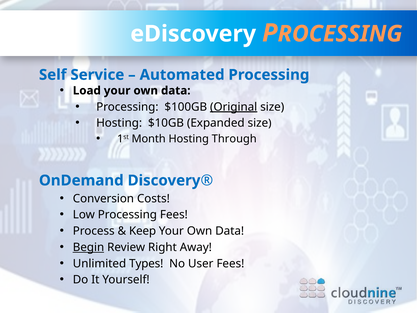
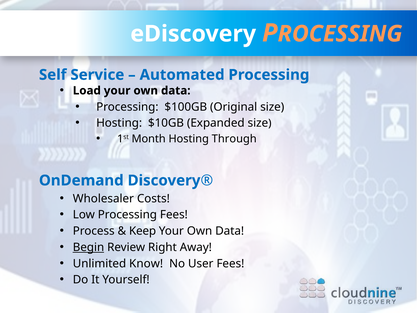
Original underline: present -> none (234, 107)
Conversion: Conversion -> Wholesaler (103, 198)
Types: Types -> Know (146, 263)
